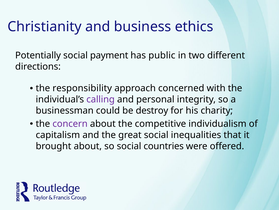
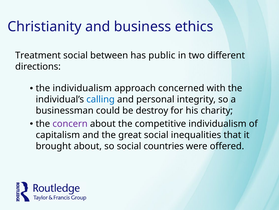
Potentially: Potentially -> Treatment (38, 55)
payment: payment -> between (109, 55)
the responsibility: responsibility -> individualism (82, 88)
calling colour: purple -> blue (101, 99)
